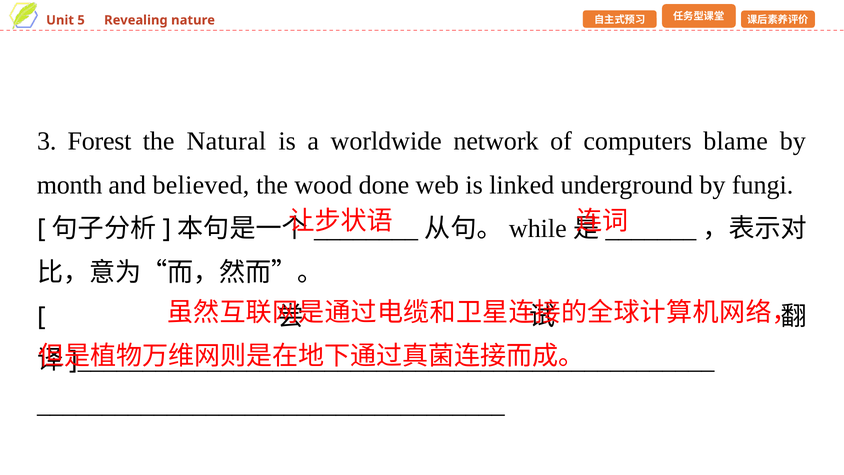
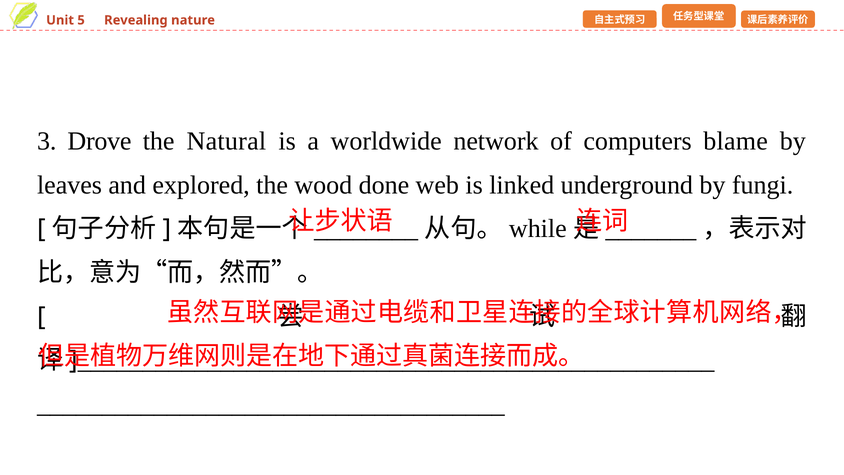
Forest: Forest -> Drove (100, 141)
month: month -> leaves (69, 185)
believed: believed -> explored (201, 185)
